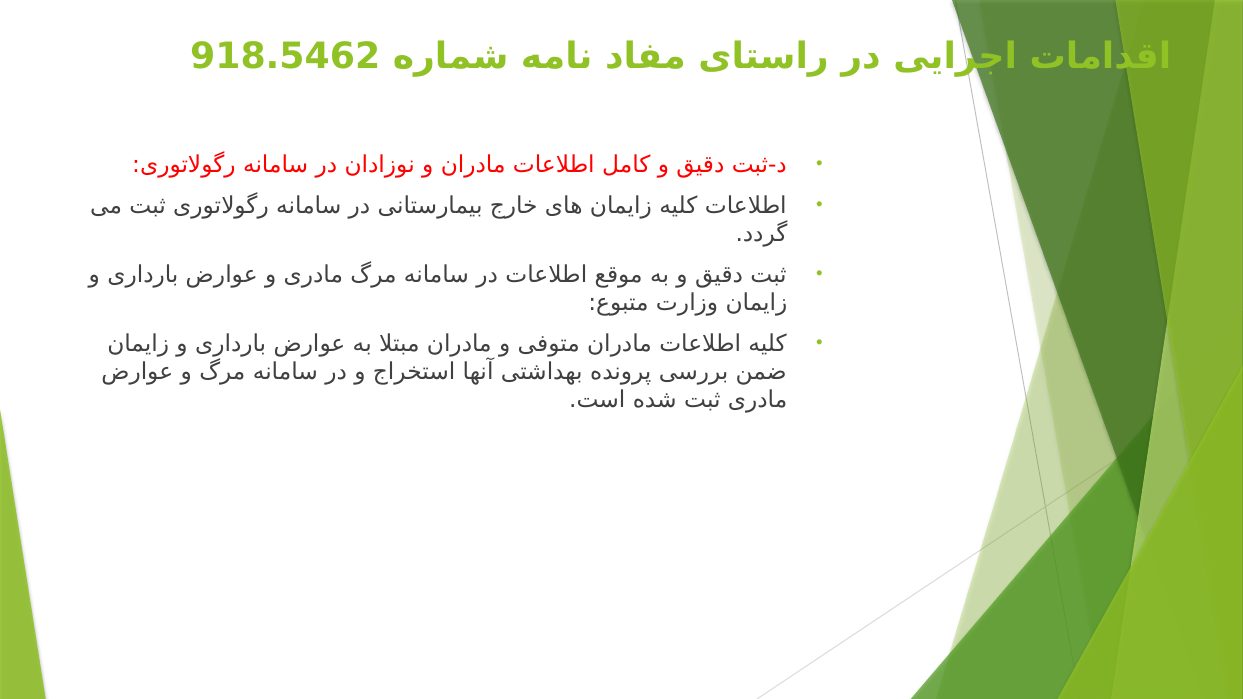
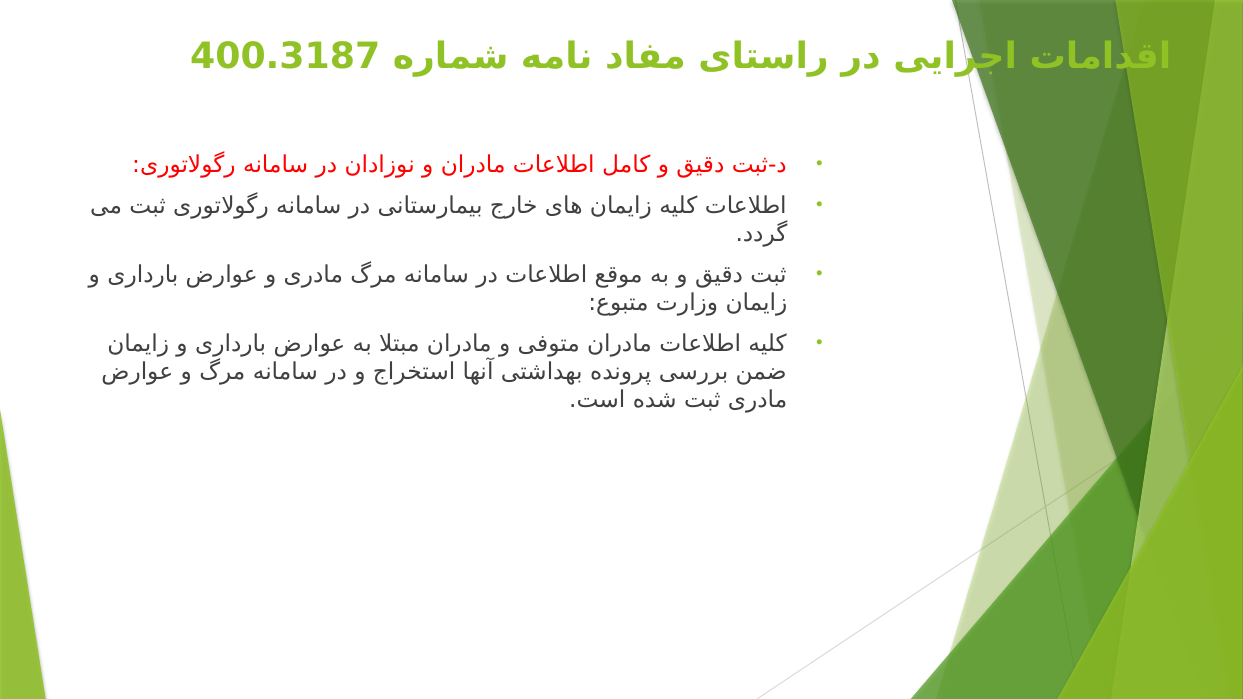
918.5462: 918.5462 -> 400.3187 (285, 57)
